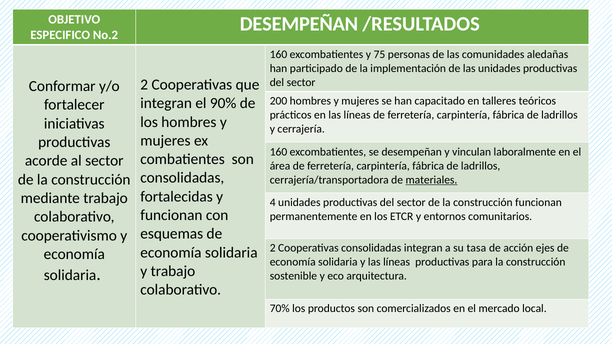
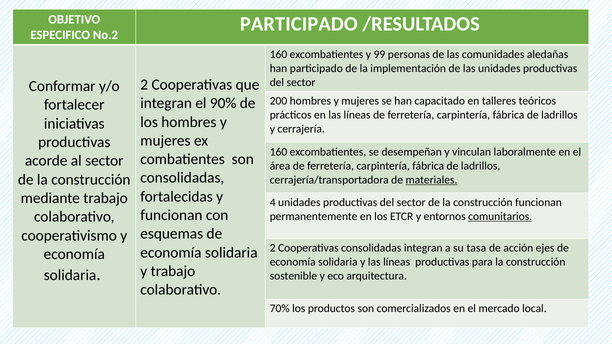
No.2 DESEMPEÑAN: DESEMPEÑAN -> PARTICIPADO (299, 24)
75: 75 -> 99 (379, 54)
comunitarios underline: none -> present (500, 216)
